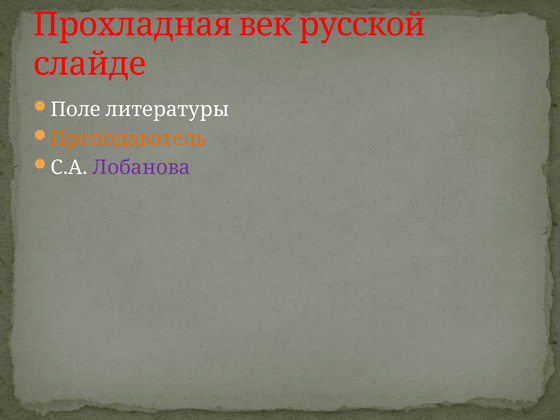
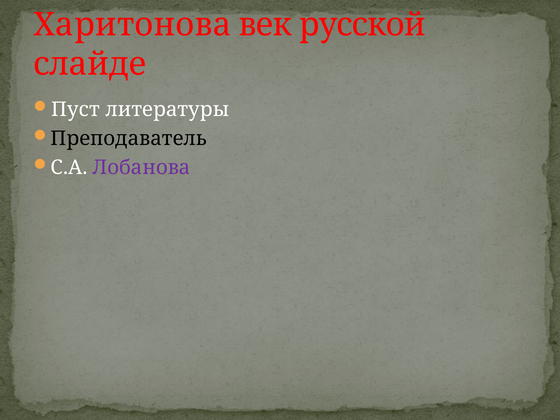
Прохладная: Прохладная -> Харитонова (132, 25)
Поле: Поле -> Пуст (75, 110)
Преподаватель colour: orange -> black (129, 139)
